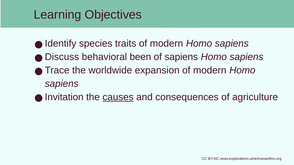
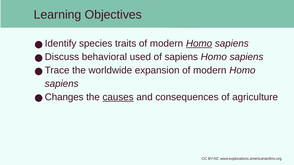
Homo underline: none -> present (199, 44)
been: been -> used (140, 57)
Invitation: Invitation -> Changes (64, 97)
